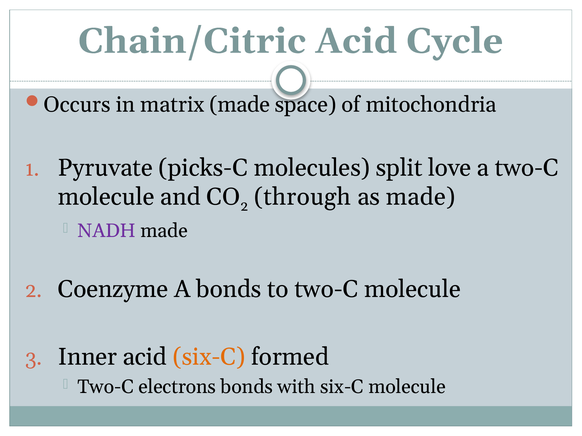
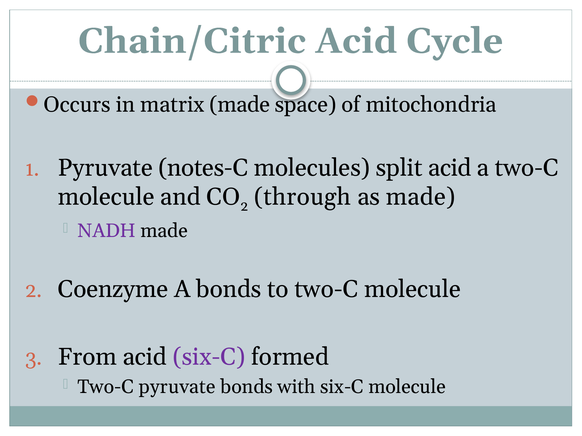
picks-C: picks-C -> notes-C (203, 168)
split love: love -> acid (450, 168)
Inner: Inner -> From (87, 357)
six-C colour: orange -> purple (209, 357)
Two-C electrons: electrons -> pyruvate (177, 387)
